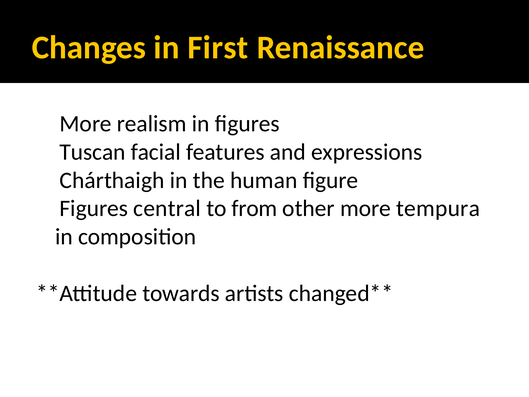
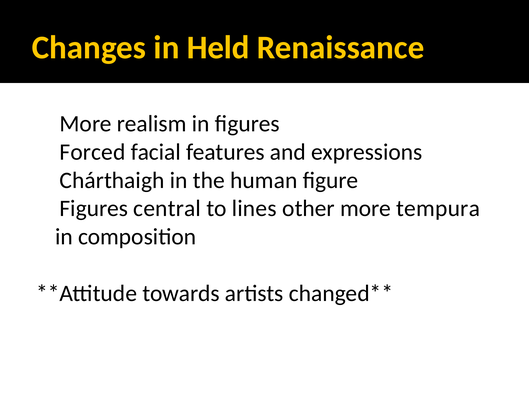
First: First -> Held (218, 48)
Tuscan: Tuscan -> Forced (93, 152)
from: from -> lines (254, 208)
